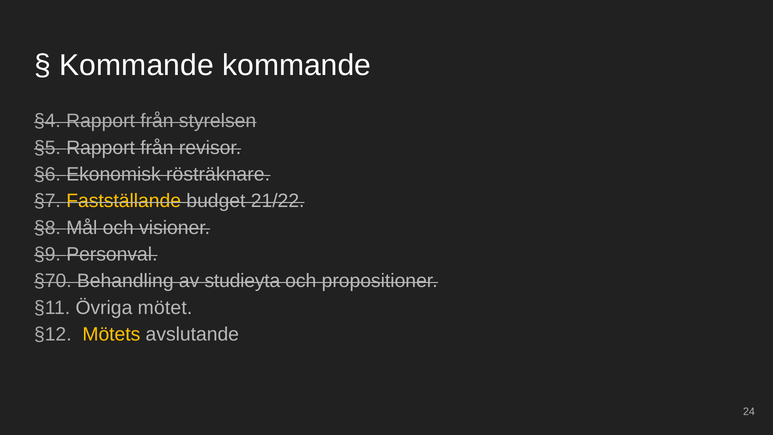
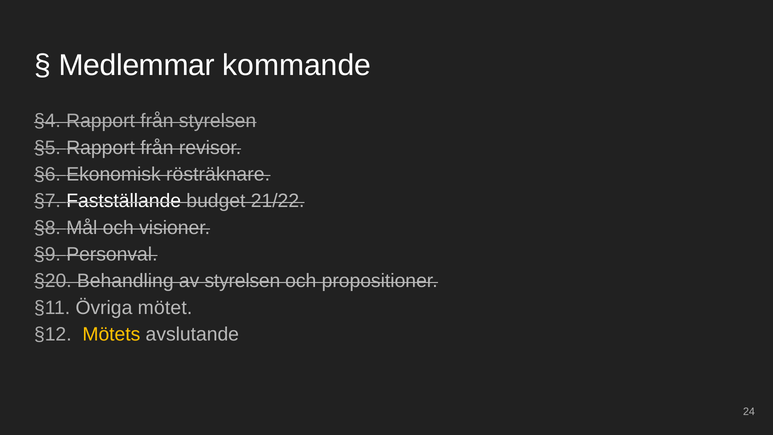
Kommande: Kommande -> Medlemmar (137, 65)
Fastställande colour: yellow -> white (124, 201)
§70: §70 -> §20 (53, 281)
av studieyta: studieyta -> styrelsen (242, 281)
